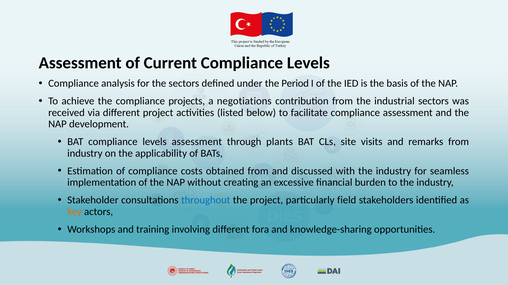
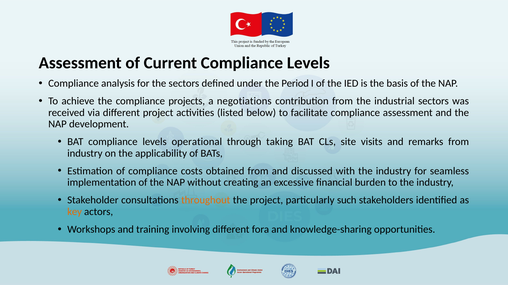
levels assessment: assessment -> operational (197, 142)
plants: plants -> taking (280, 142)
throughout colour: blue -> orange (206, 201)
field: field -> such (347, 201)
